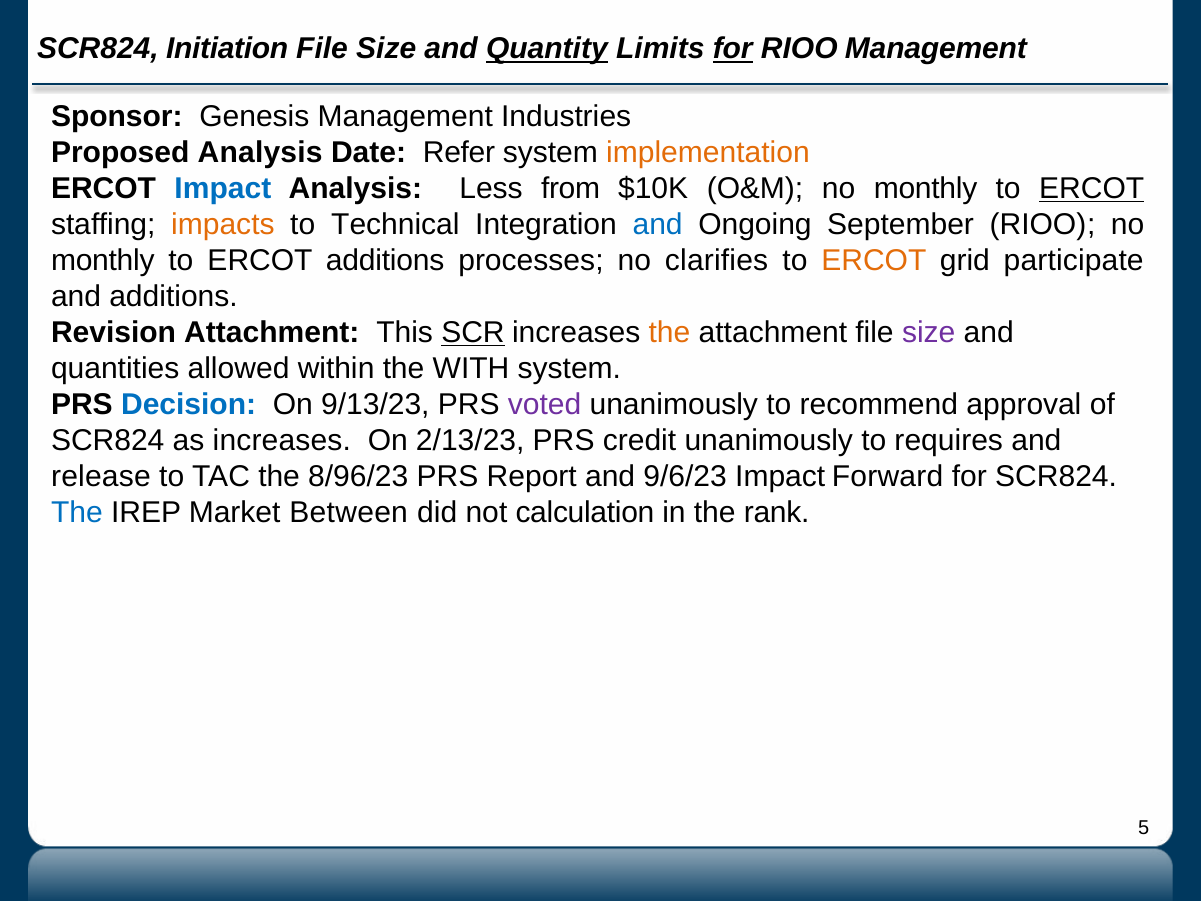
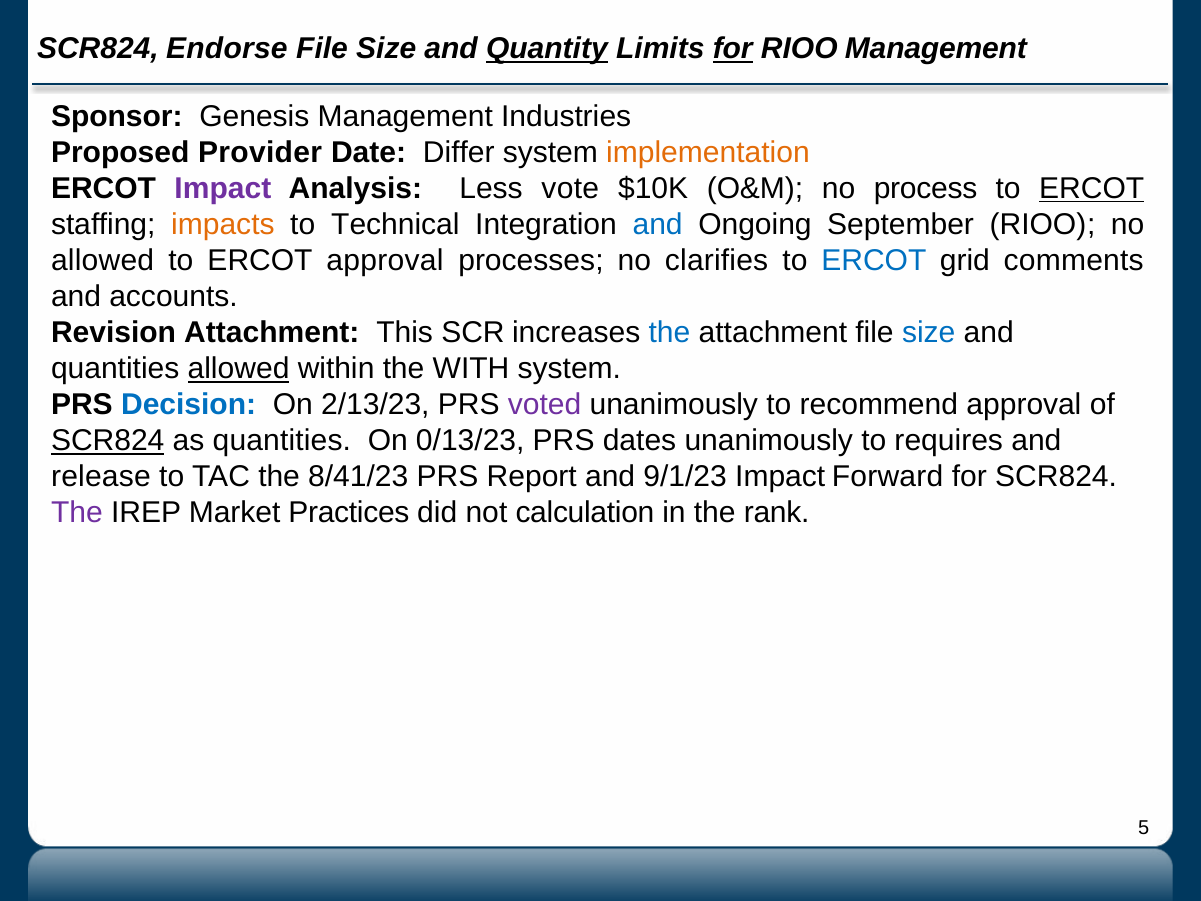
Initiation: Initiation -> Endorse (227, 49)
Proposed Analysis: Analysis -> Provider (260, 152)
Refer: Refer -> Differ (459, 152)
Impact colour: blue -> purple (223, 188)
from: from -> vote (570, 188)
O&M no monthly: monthly -> process (926, 188)
monthly: monthly -> allowed (103, 261)
ERCOT additions: additions -> approval (385, 261)
ERCOT colour: orange -> blue (874, 261)
participate: participate -> comments (1074, 261)
and additions: additions -> accounts (174, 297)
SCR underline: present -> none (473, 333)
the colour: orange -> blue (670, 333)
size colour: purple -> blue (929, 333)
allowed underline: none -> present (239, 369)
9/13/23: 9/13/23 -> 2/13/23 (375, 405)
SCR824 underline: none -> present (108, 441)
as increases: increases -> quantities (282, 441)
2/13/23: 2/13/23 -> 0/13/23 (470, 441)
credit: credit -> dates (640, 441)
8/96/23: 8/96/23 -> 8/41/23 (358, 477)
9/6/23: 9/6/23 -> 9/1/23 (685, 477)
The colour: blue -> purple (77, 513)
Between: Between -> Practices (349, 513)
